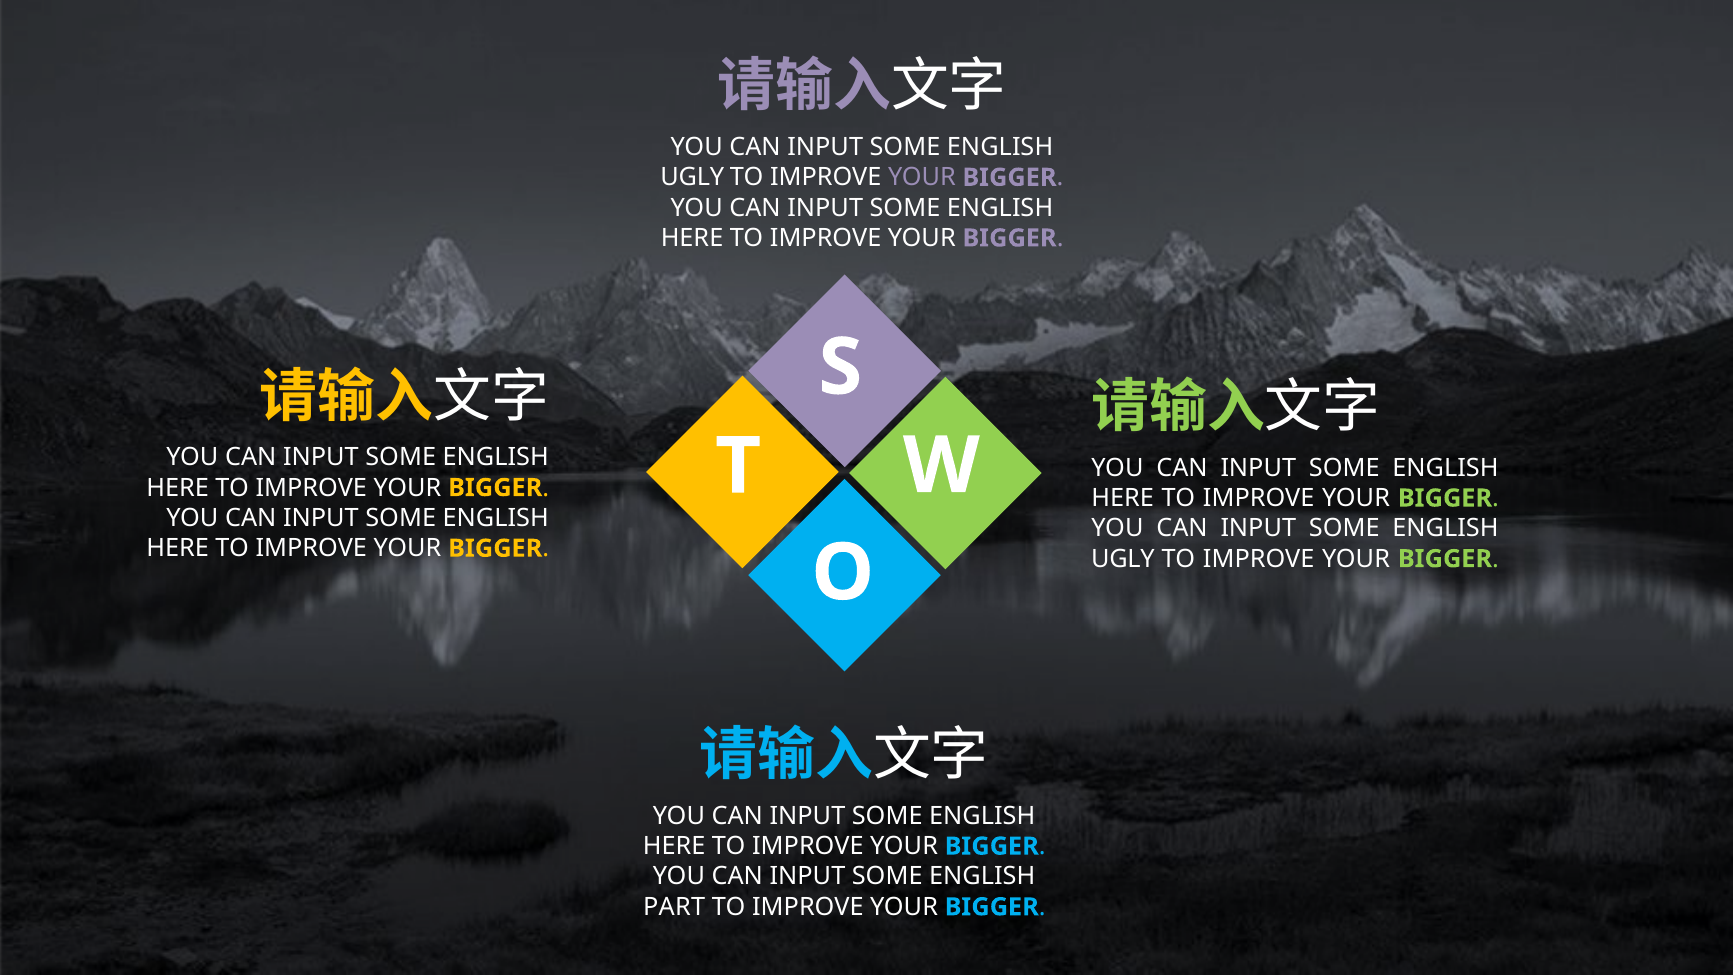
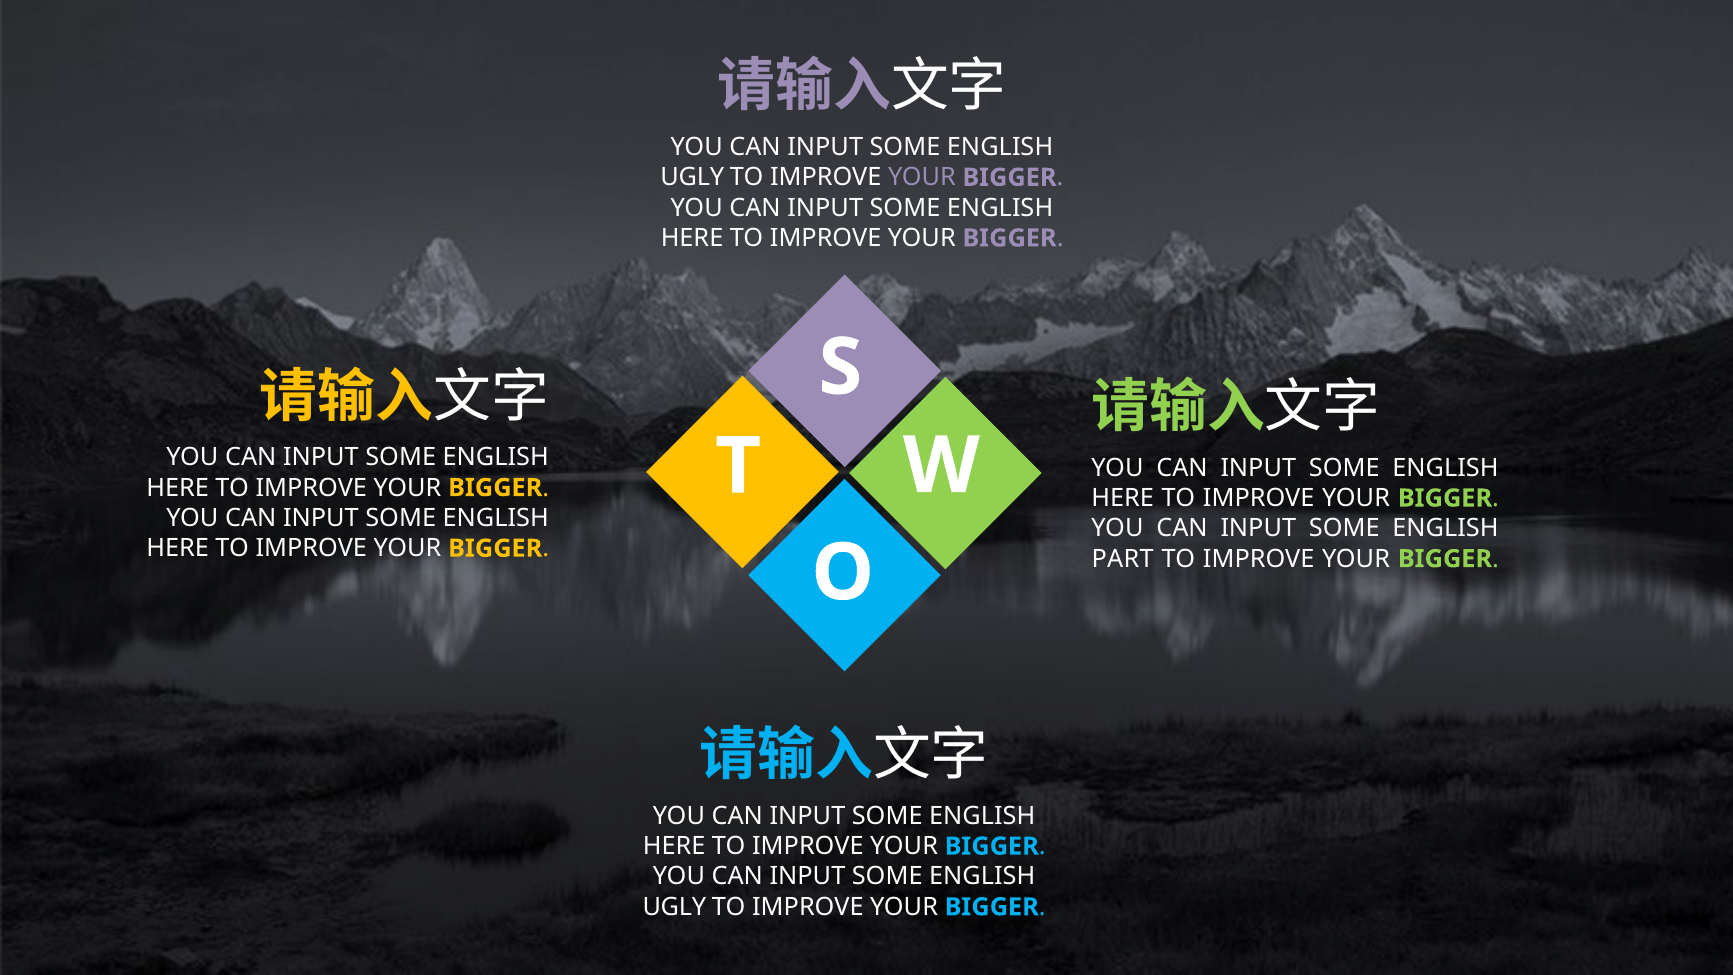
UGLY: UGLY -> PART (1123, 559)
PART: PART -> UGLY (674, 907)
